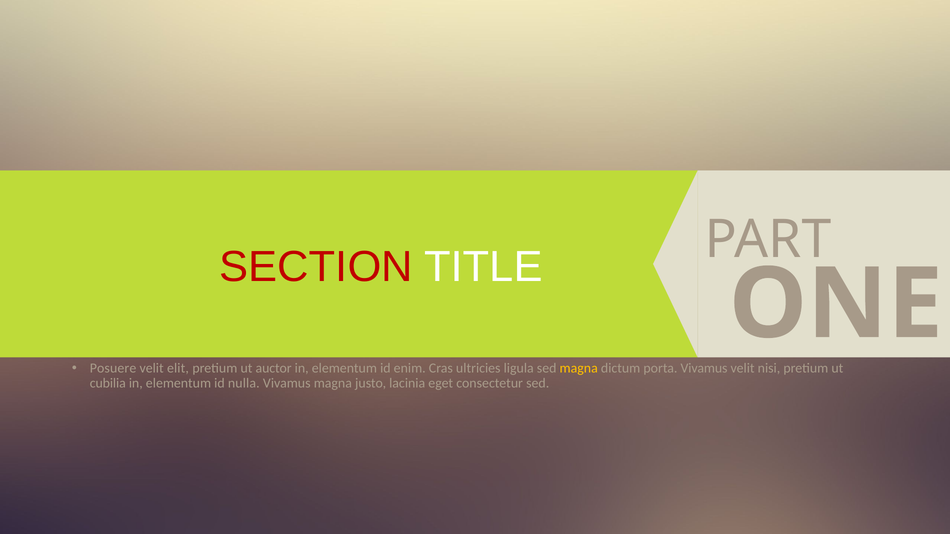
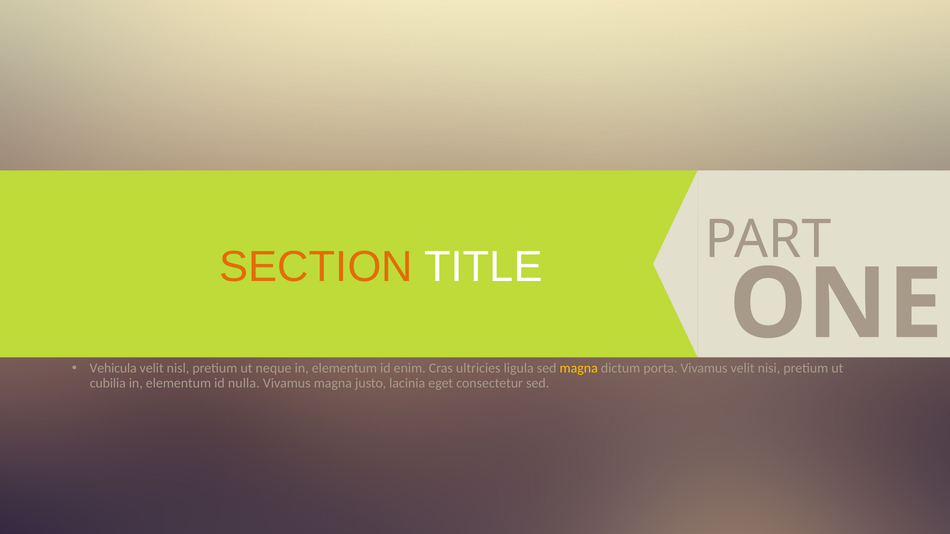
SECTION colour: red -> orange (316, 267)
Posuere: Posuere -> Vehicula (113, 369)
elit: elit -> nisl (178, 369)
auctor: auctor -> neque (274, 369)
